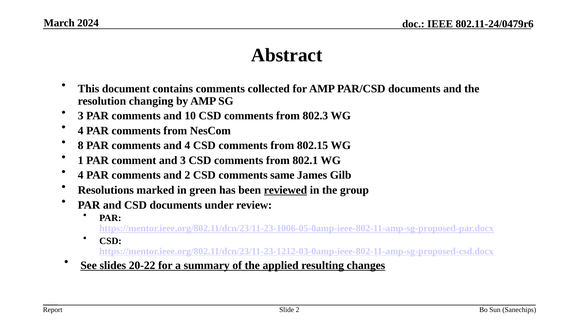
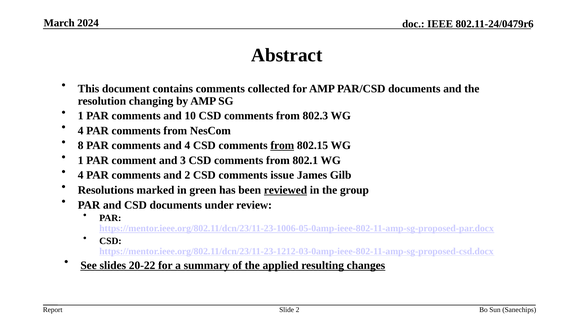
3: 3 -> 1 (81, 116)
from underline: none -> present (282, 145)
same: same -> issue (282, 175)
